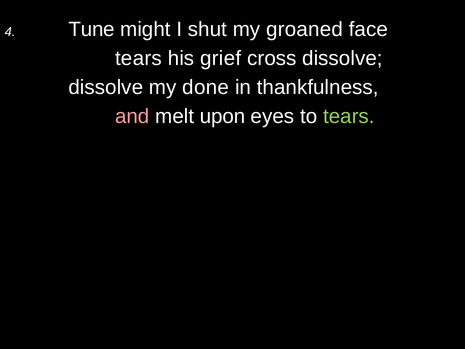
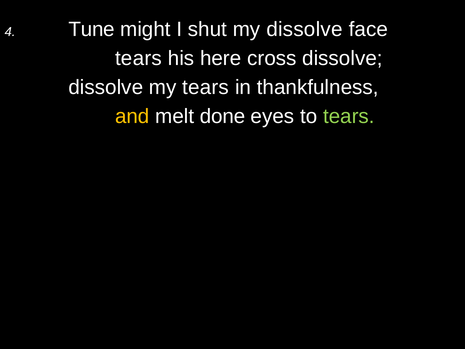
my groaned: groaned -> dissolve (304, 29)
grief: grief -> here (221, 58)
my done: done -> tears (206, 87)
and colour: pink -> yellow (132, 116)
upon: upon -> done (223, 116)
